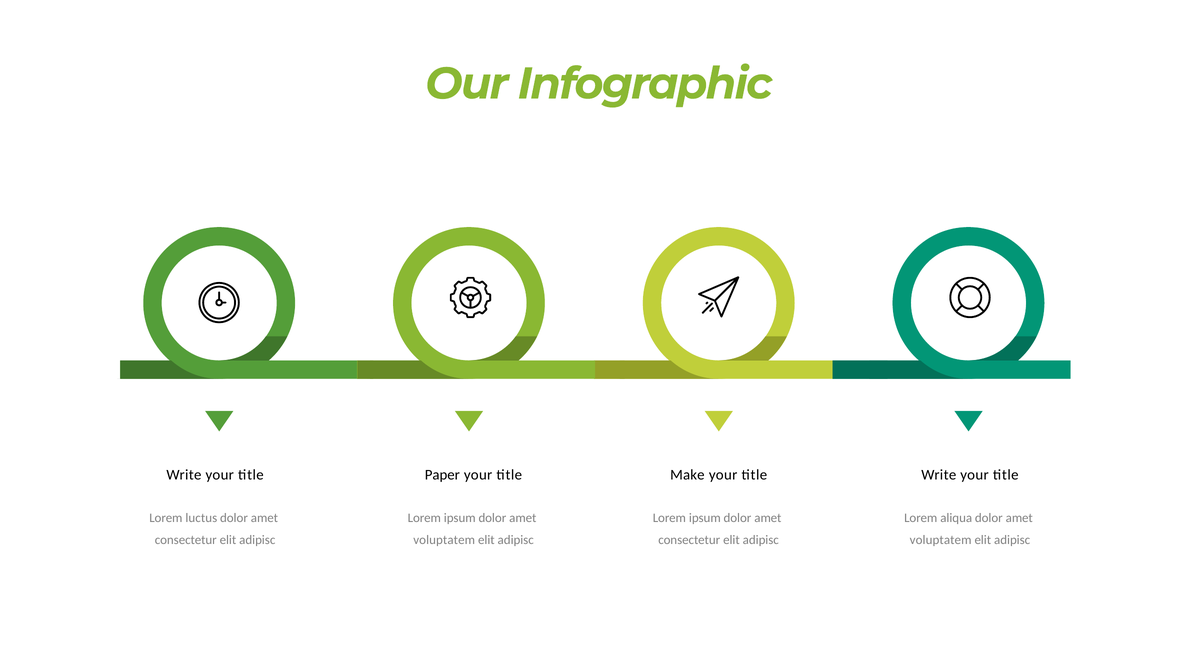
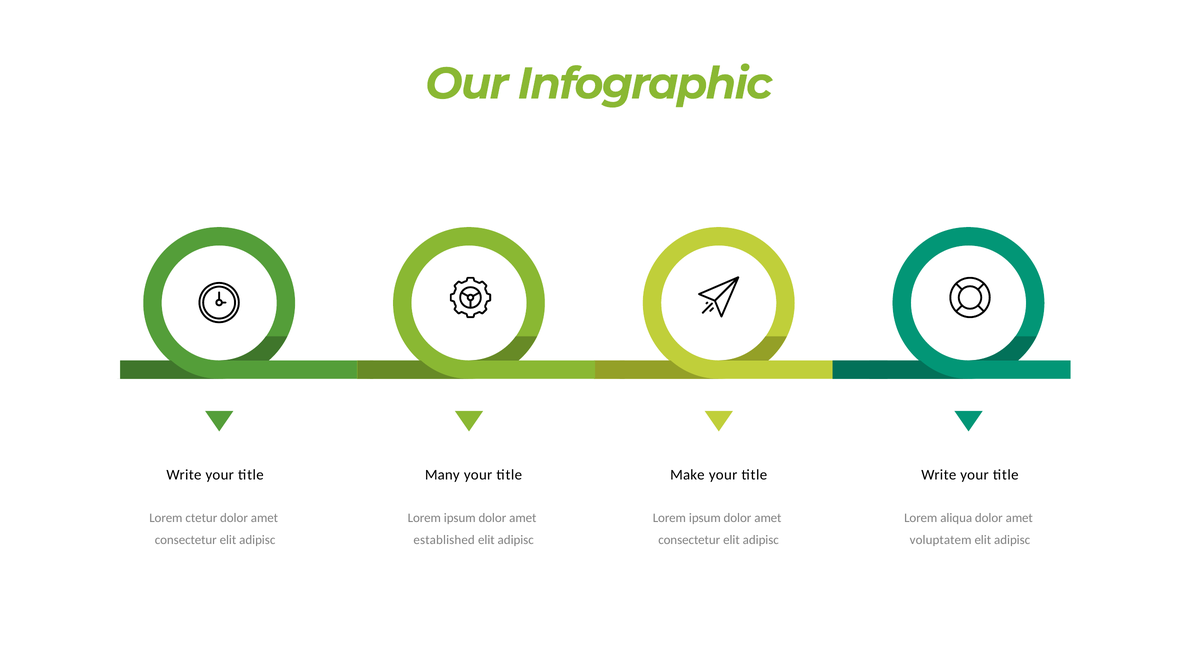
Paper: Paper -> Many (442, 475)
luctus: luctus -> ctetur (201, 518)
voluptatem: voluptatem -> established (444, 540)
